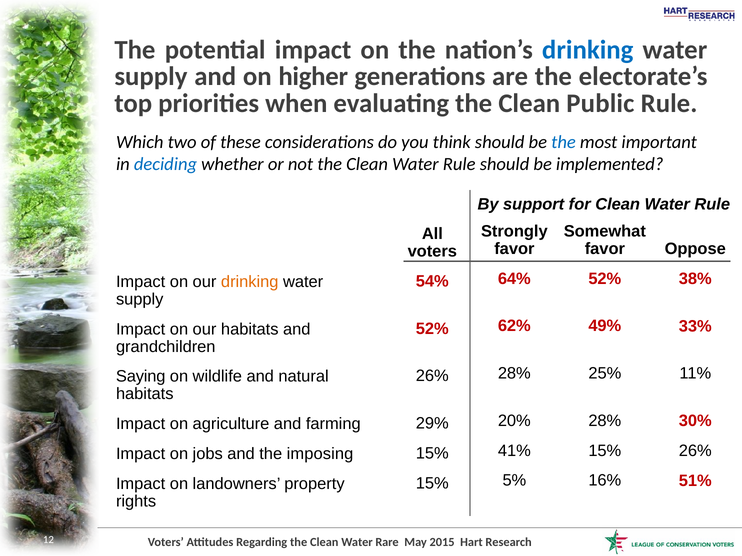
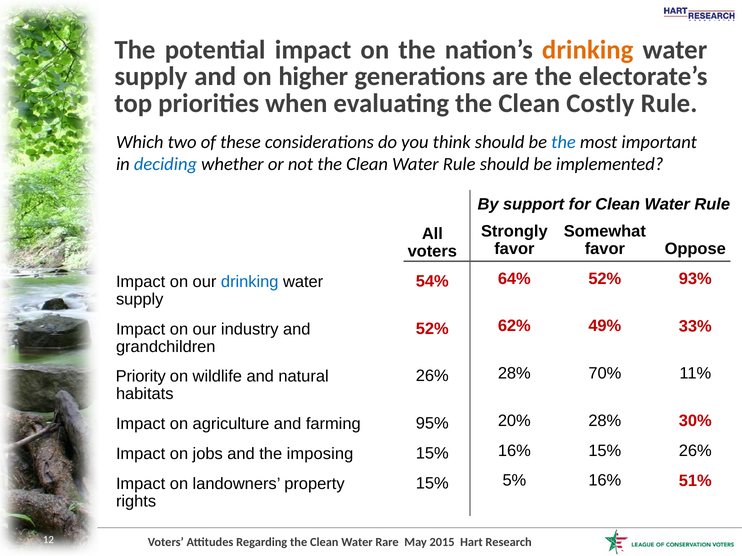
drinking colour: blue -> orange (588, 50)
Public: Public -> Costly (600, 103)
38%: 38% -> 93% (695, 279)
drinking colour: orange -> blue (250, 282)
our habitats: habitats -> industry (250, 329)
25%: 25% -> 70% (605, 374)
Saying: Saying -> Priority (141, 377)
29%: 29% -> 95% (432, 424)
41%: 41% -> 16% (514, 451)
